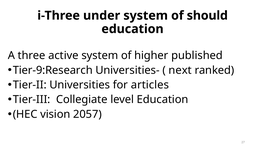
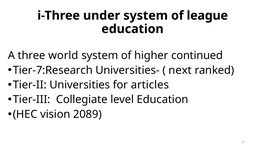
should: should -> league (207, 16)
active: active -> world (63, 56)
published: published -> continued (197, 56)
Tier-9:Research: Tier-9:Research -> Tier-7:Research (53, 70)
2057: 2057 -> 2089 (87, 114)
